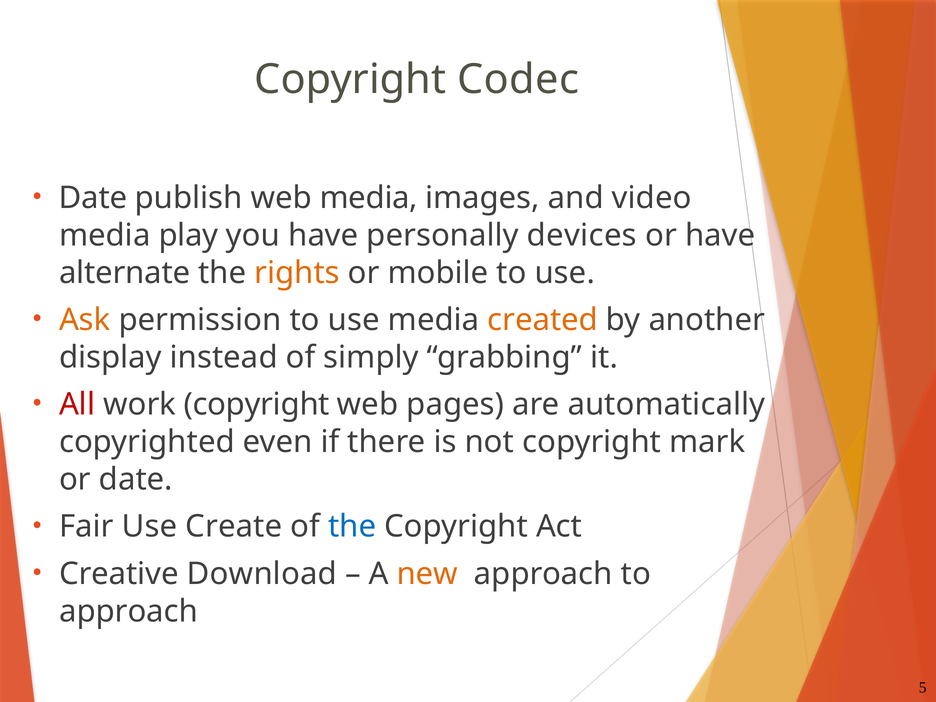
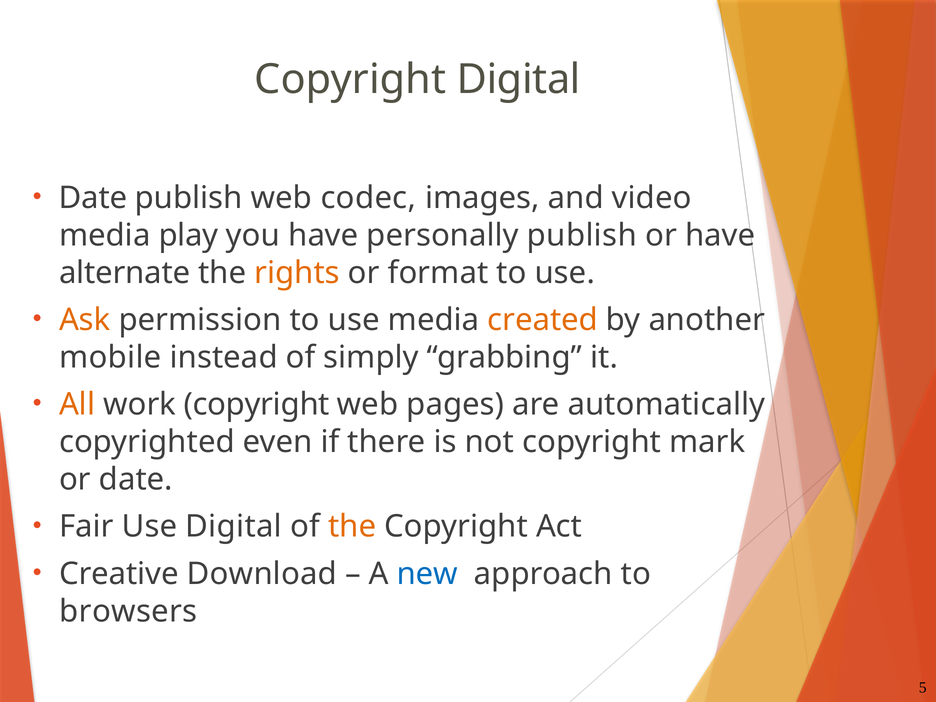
Copyright Codec: Codec -> Digital (519, 79)
web media: media -> codec (368, 198)
personally devices: devices -> publish (582, 235)
mobile: mobile -> format (438, 273)
display: display -> mobile (110, 357)
All colour: red -> orange (77, 405)
Use Create: Create -> Digital (234, 527)
the colour: blue -> orange (352, 527)
new colour: orange -> blue (427, 574)
approach: approach -> browsers (128, 611)
